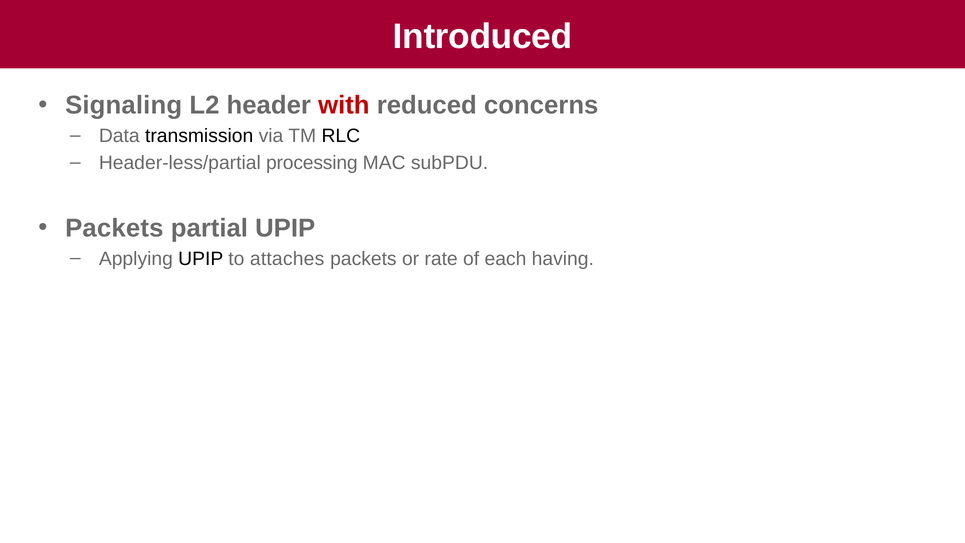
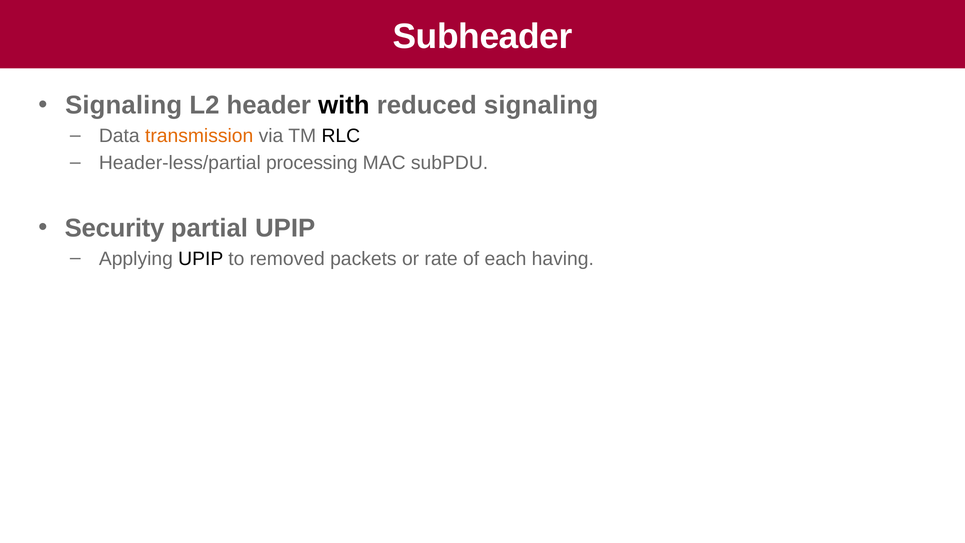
Introduced: Introduced -> Subheader (483, 37)
with colour: red -> black (344, 105)
reduced concerns: concerns -> signaling (541, 105)
transmission colour: black -> orange (199, 136)
Packets: Packets -> Security (115, 228)
attaches: attaches -> removed (287, 259)
